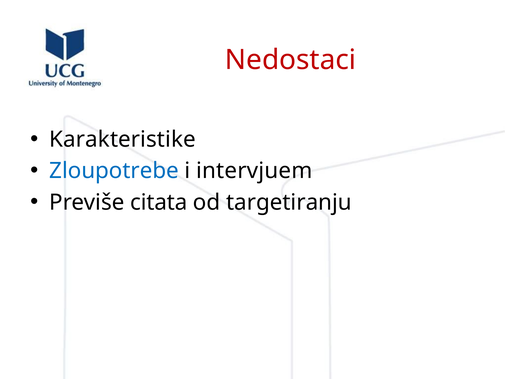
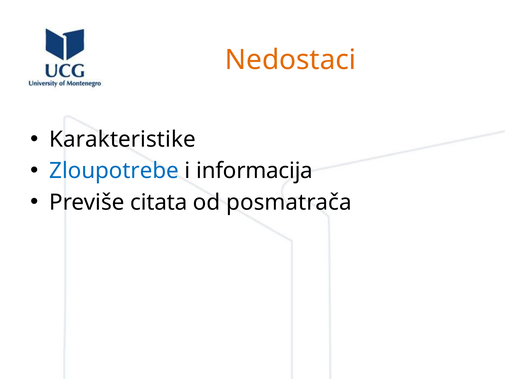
Nedostaci colour: red -> orange (291, 60)
intervjuem: intervjuem -> informacija (255, 171)
targetiranju: targetiranju -> posmatrača (289, 202)
